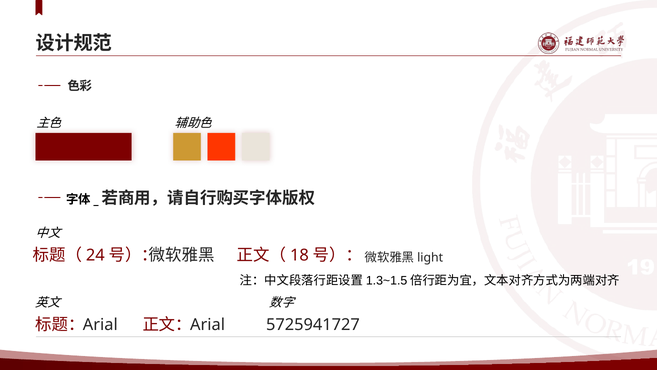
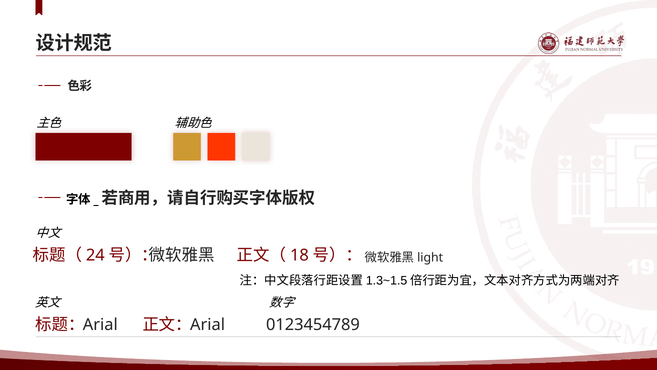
5725941727: 5725941727 -> 0123454789 (313, 325)
